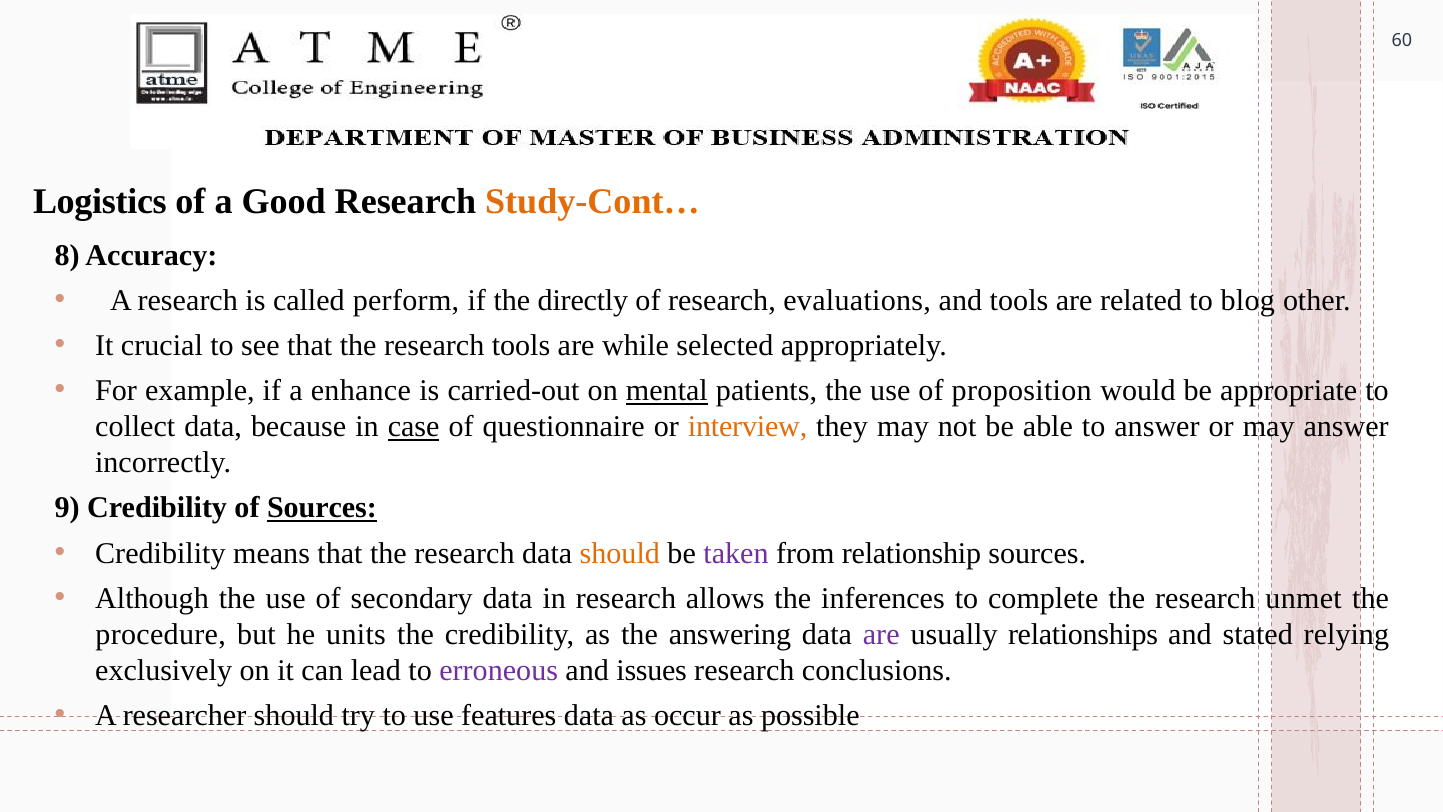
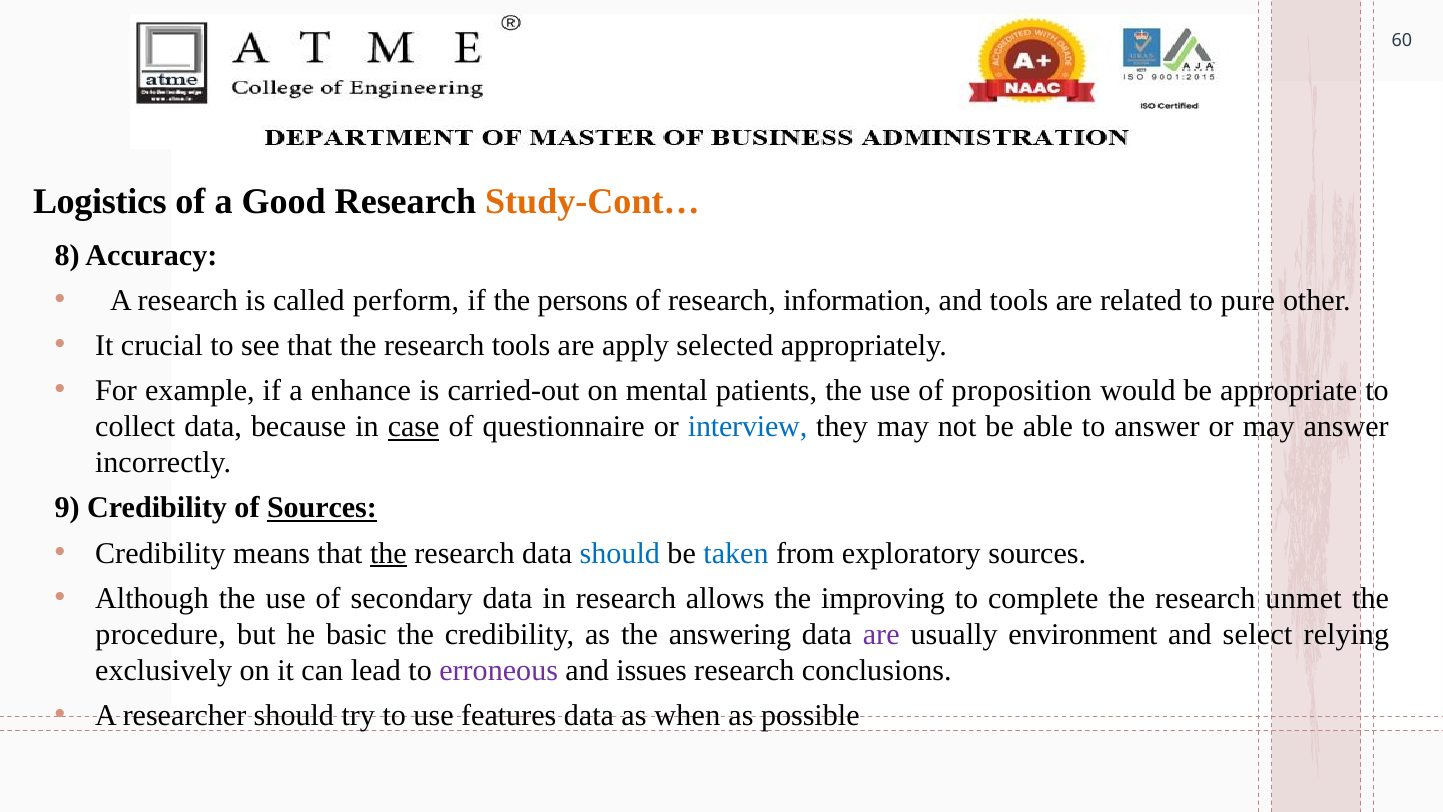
directly: directly -> persons (583, 300)
evaluations: evaluations -> information (857, 300)
blog: blog -> pure (1248, 300)
while: while -> apply (636, 345)
mental underline: present -> none (667, 391)
interview colour: orange -> blue (748, 427)
the underline: none -> present (388, 553)
should colour: orange -> blue (620, 553)
taken colour: purple -> blue (736, 553)
relationship: relationship -> exploratory (911, 553)
inferences: inferences -> improving (883, 598)
units: units -> basic (356, 634)
relationships: relationships -> environment (1083, 634)
stated: stated -> select (1258, 634)
occur: occur -> when (687, 715)
